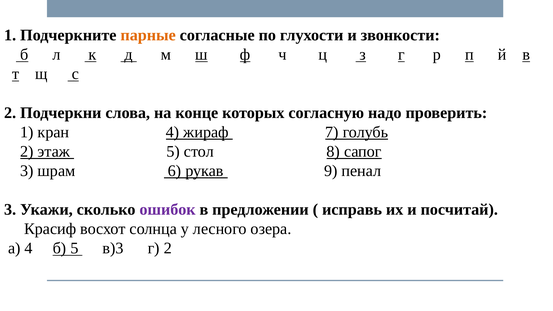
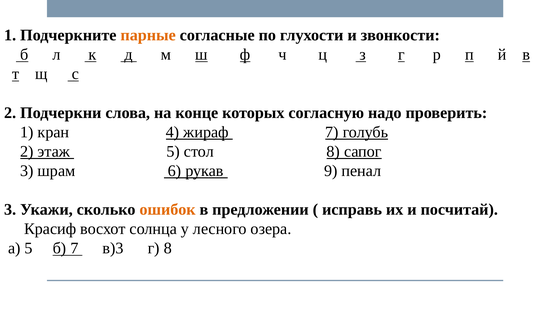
ошибок colour: purple -> orange (168, 210)
а 4: 4 -> 5 (29, 248)
б 5: 5 -> 7 (74, 248)
г 2: 2 -> 8 (168, 248)
